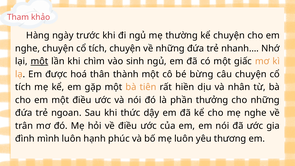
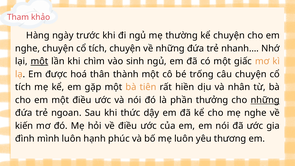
bừng: bừng -> trống (202, 74)
những underline: none -> present (265, 100)
trân: trân -> kiến (24, 126)
